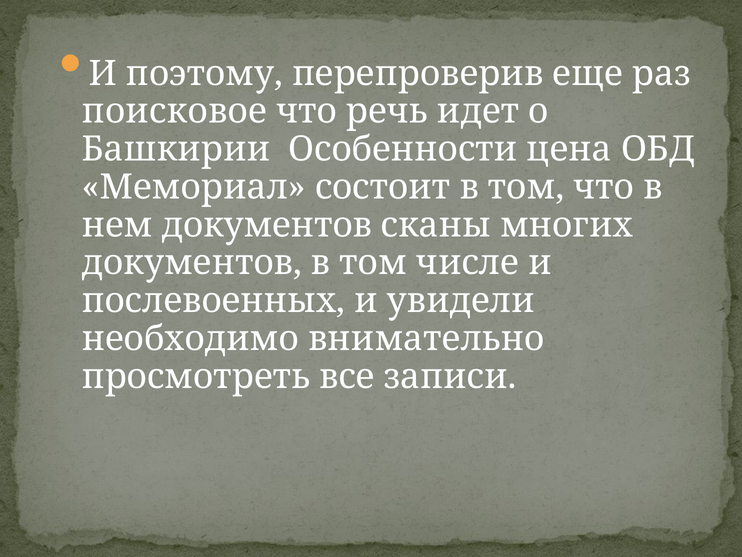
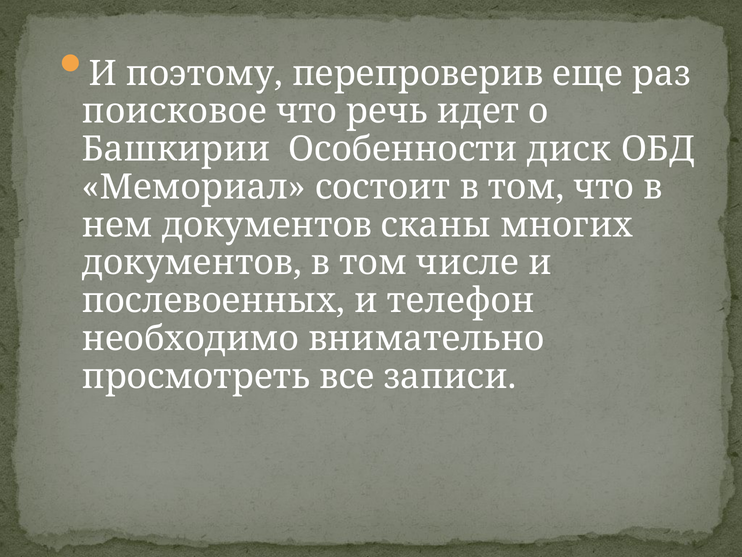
цена: цена -> диск (569, 149)
увидели: увидели -> телефон (461, 300)
